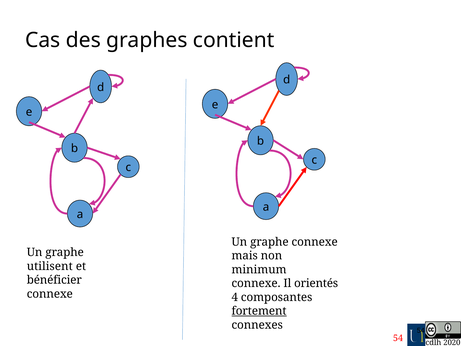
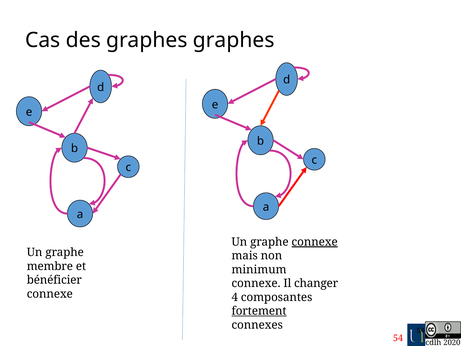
graphes contient: contient -> graphes (234, 40)
connexe underline: none -> present (315, 242)
utilisent: utilisent -> membre (50, 266)
orientés: orientés -> changer (316, 283)
